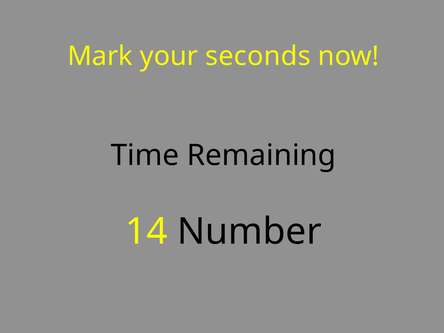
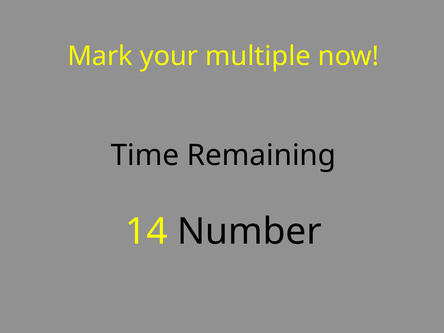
seconds: seconds -> multiple (258, 56)
